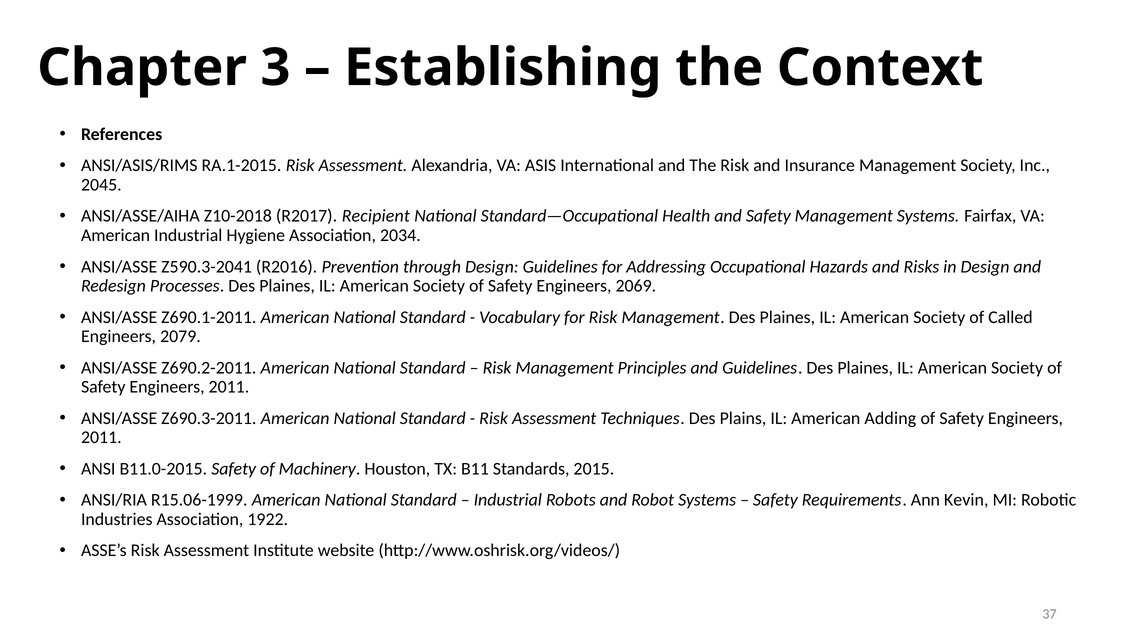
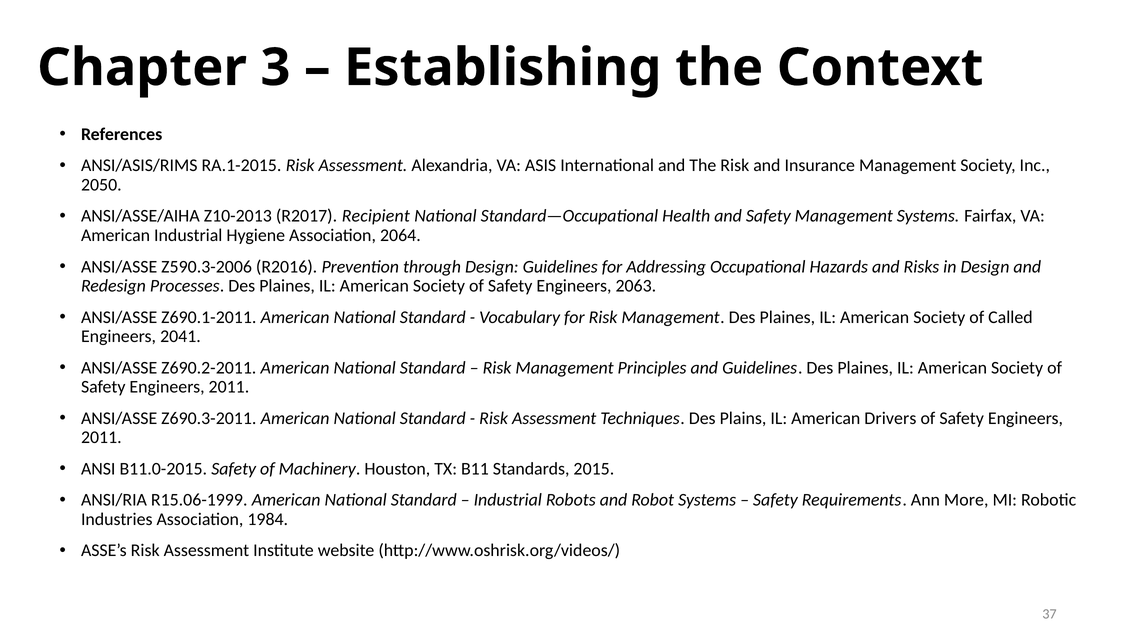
2045: 2045 -> 2050 (101, 185)
Z10-2018: Z10-2018 -> Z10-2013 (238, 216)
2034: 2034 -> 2064 (400, 236)
Z590.3-2041: Z590.3-2041 -> Z590.3-2006 (207, 267)
2069: 2069 -> 2063 (636, 286)
2079: 2079 -> 2041 (180, 337)
Adding: Adding -> Drivers (890, 419)
Kevin: Kevin -> More (966, 500)
1922: 1922 -> 1984 (268, 520)
